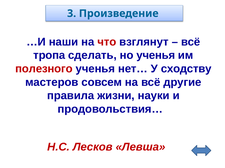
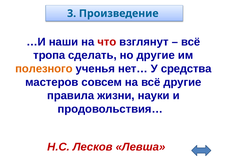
но ученья: ученья -> другие (156, 56)
полезного colour: red -> orange (44, 69)
сходству: сходству -> средства (186, 69)
